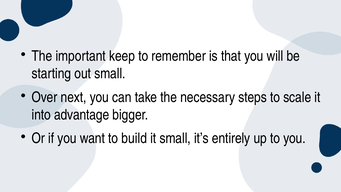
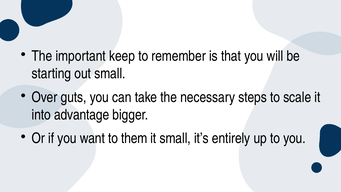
next: next -> guts (74, 97)
build: build -> them (134, 138)
